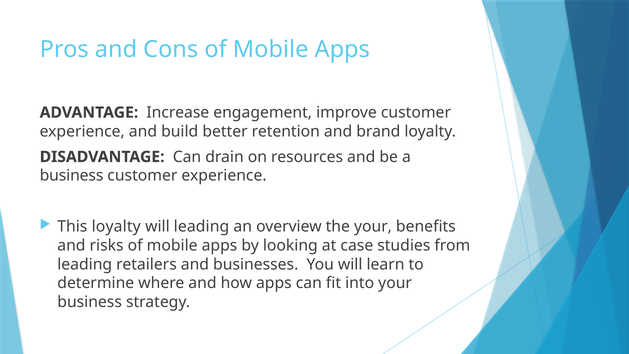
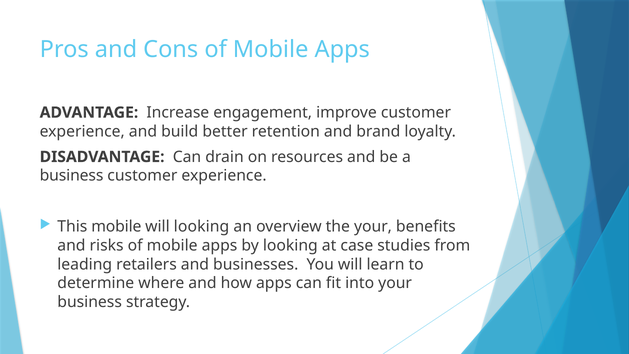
This loyalty: loyalty -> mobile (116, 227)
will leading: leading -> looking (202, 227)
